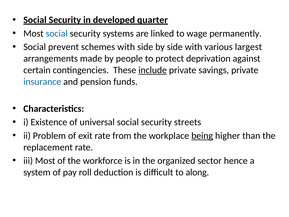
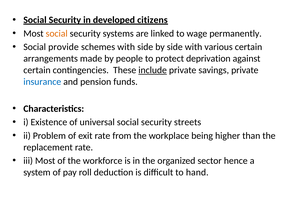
quarter: quarter -> citizens (152, 20)
social colour: blue -> orange (57, 33)
prevent: prevent -> provide (63, 47)
various largest: largest -> certain (249, 47)
being underline: present -> none (202, 136)
along: along -> hand (197, 172)
